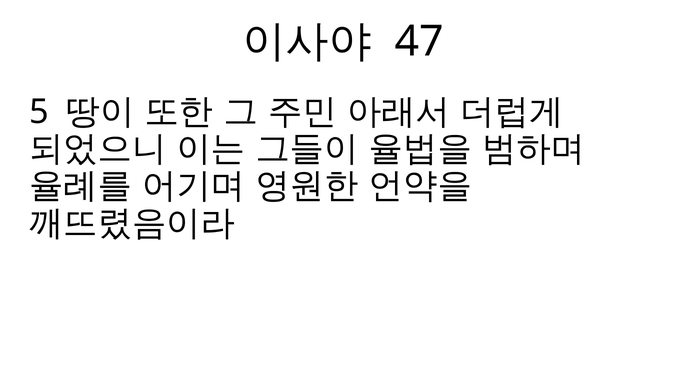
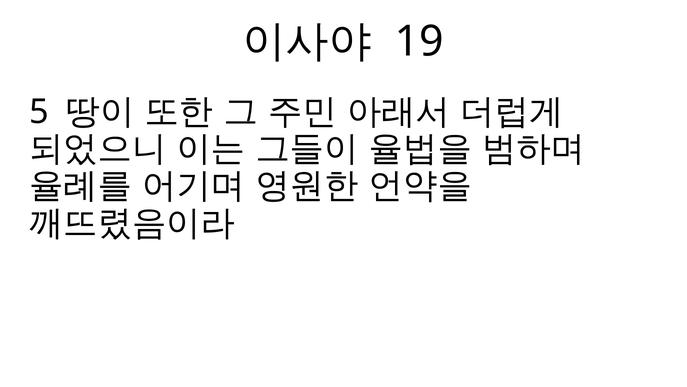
47: 47 -> 19 (419, 41)
